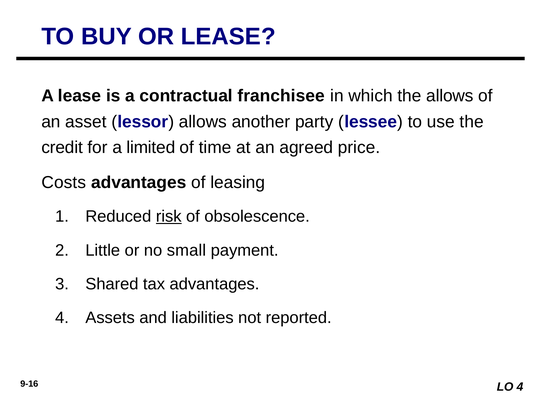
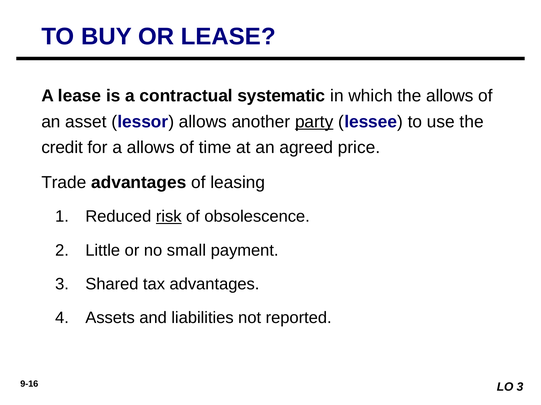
franchisee: franchisee -> systematic (281, 96)
party underline: none -> present (314, 122)
a limited: limited -> allows (151, 148)
Costs: Costs -> Trade (64, 183)
LO 4: 4 -> 3 (520, 388)
